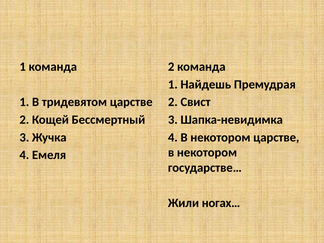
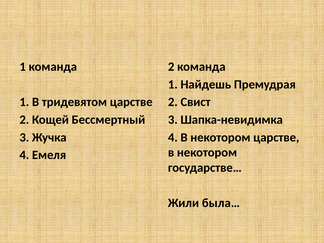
ногах…: ногах… -> была… (221, 203)
